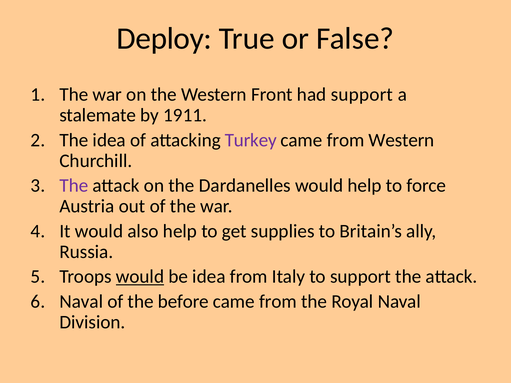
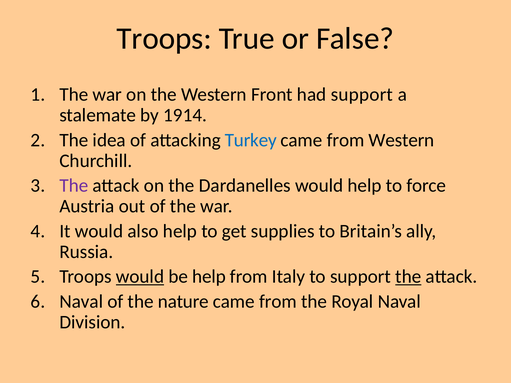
Deploy: Deploy -> Troops (164, 39)
1911: 1911 -> 1914 (185, 115)
Turkey colour: purple -> blue (251, 140)
be idea: idea -> help (209, 277)
the underline: none -> present (408, 277)
before: before -> nature (183, 302)
